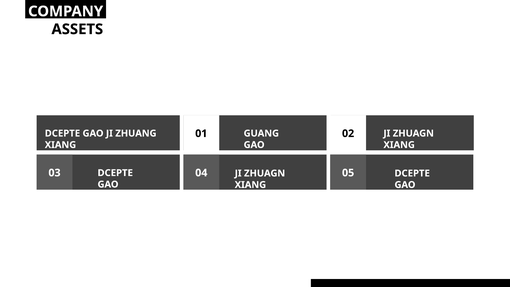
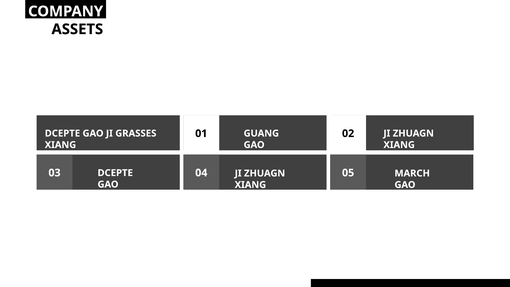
ZHUANG: ZHUANG -> GRASSES (136, 133)
05 DCEPTE: DCEPTE -> MARCH (412, 173)
